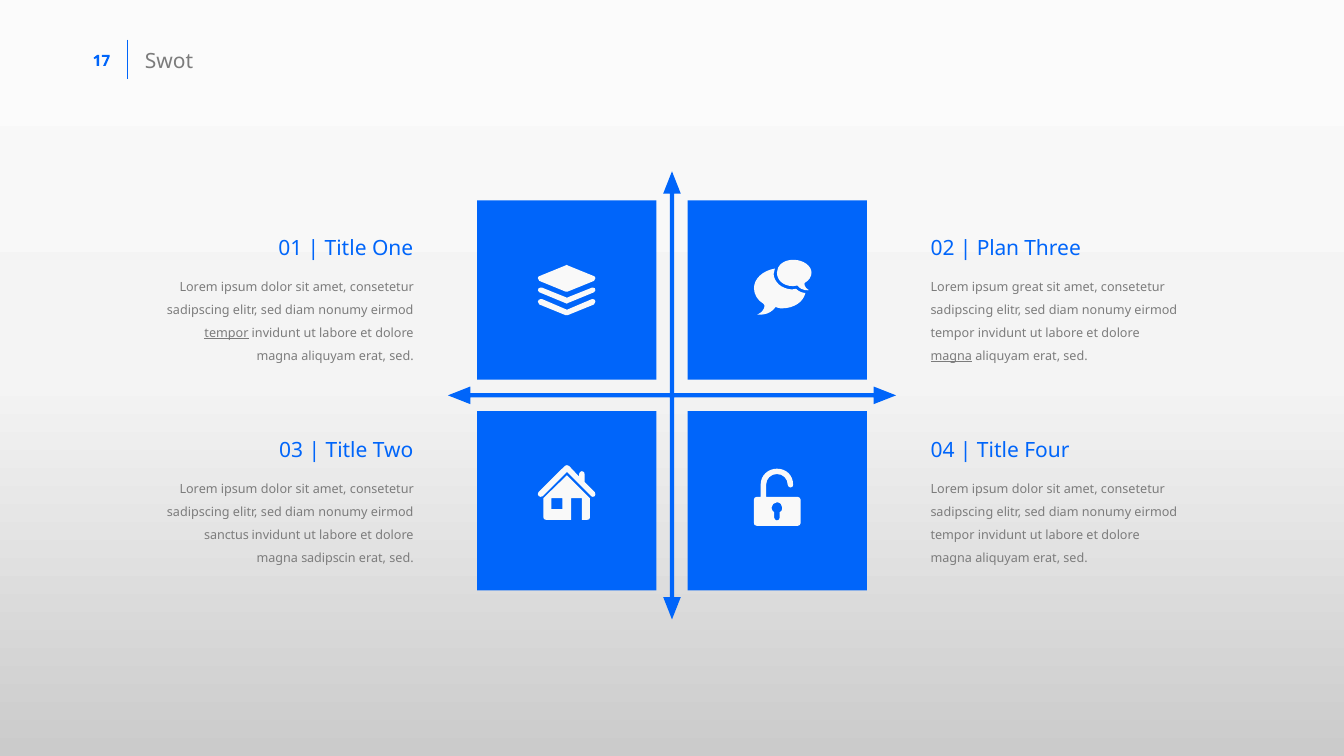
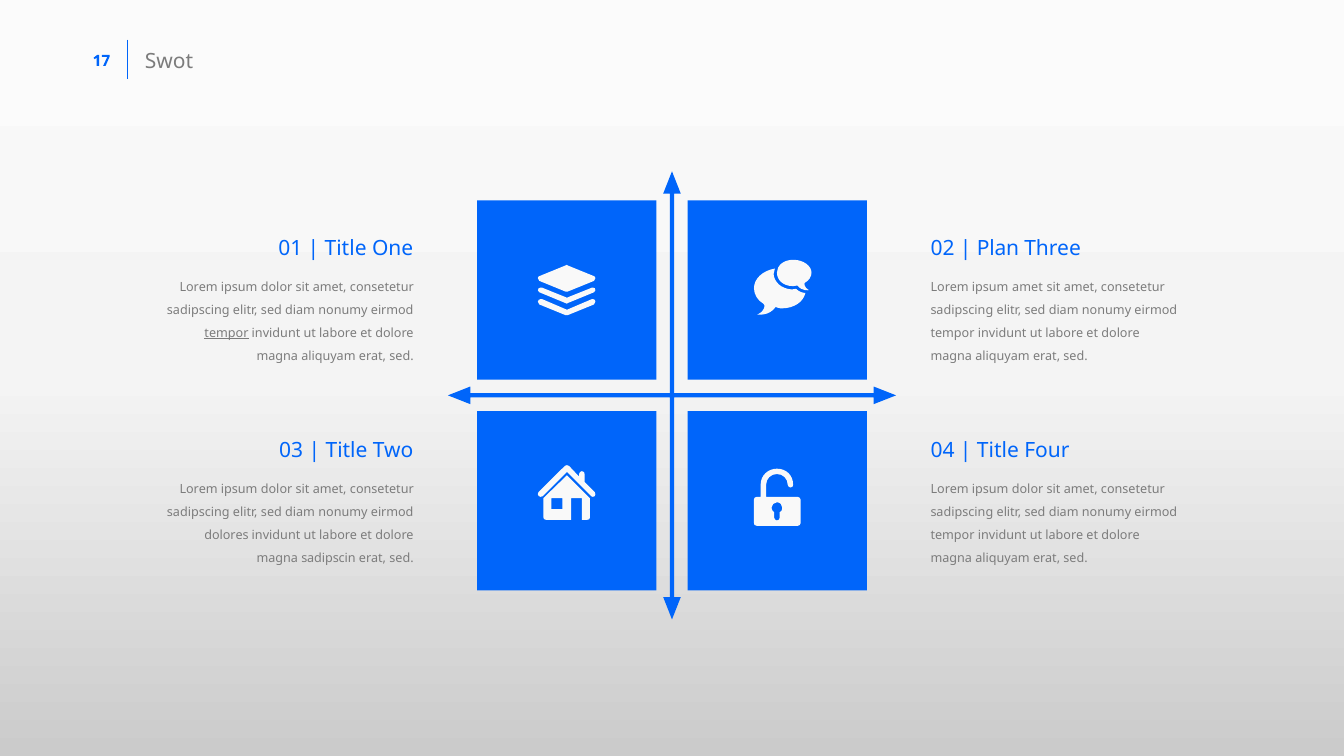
ipsum great: great -> amet (1028, 288)
magna underline: present -> none (951, 356)
sanctus: sanctus -> dolores (227, 535)
